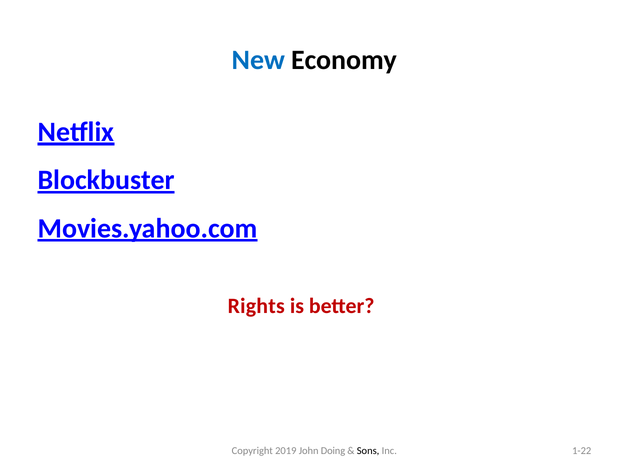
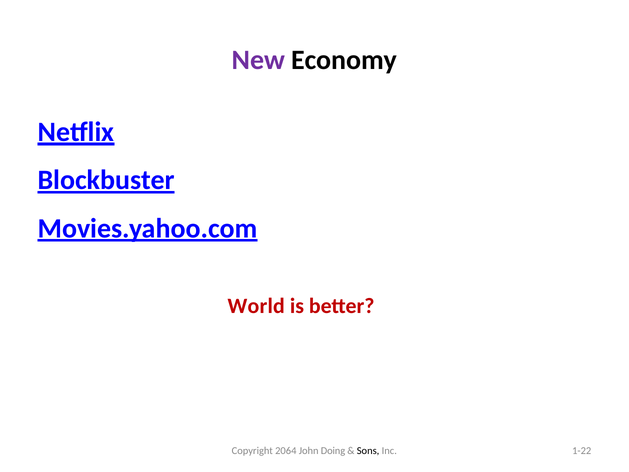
New colour: blue -> purple (259, 60)
Rights: Rights -> World (256, 306)
2019: 2019 -> 2064 (286, 450)
